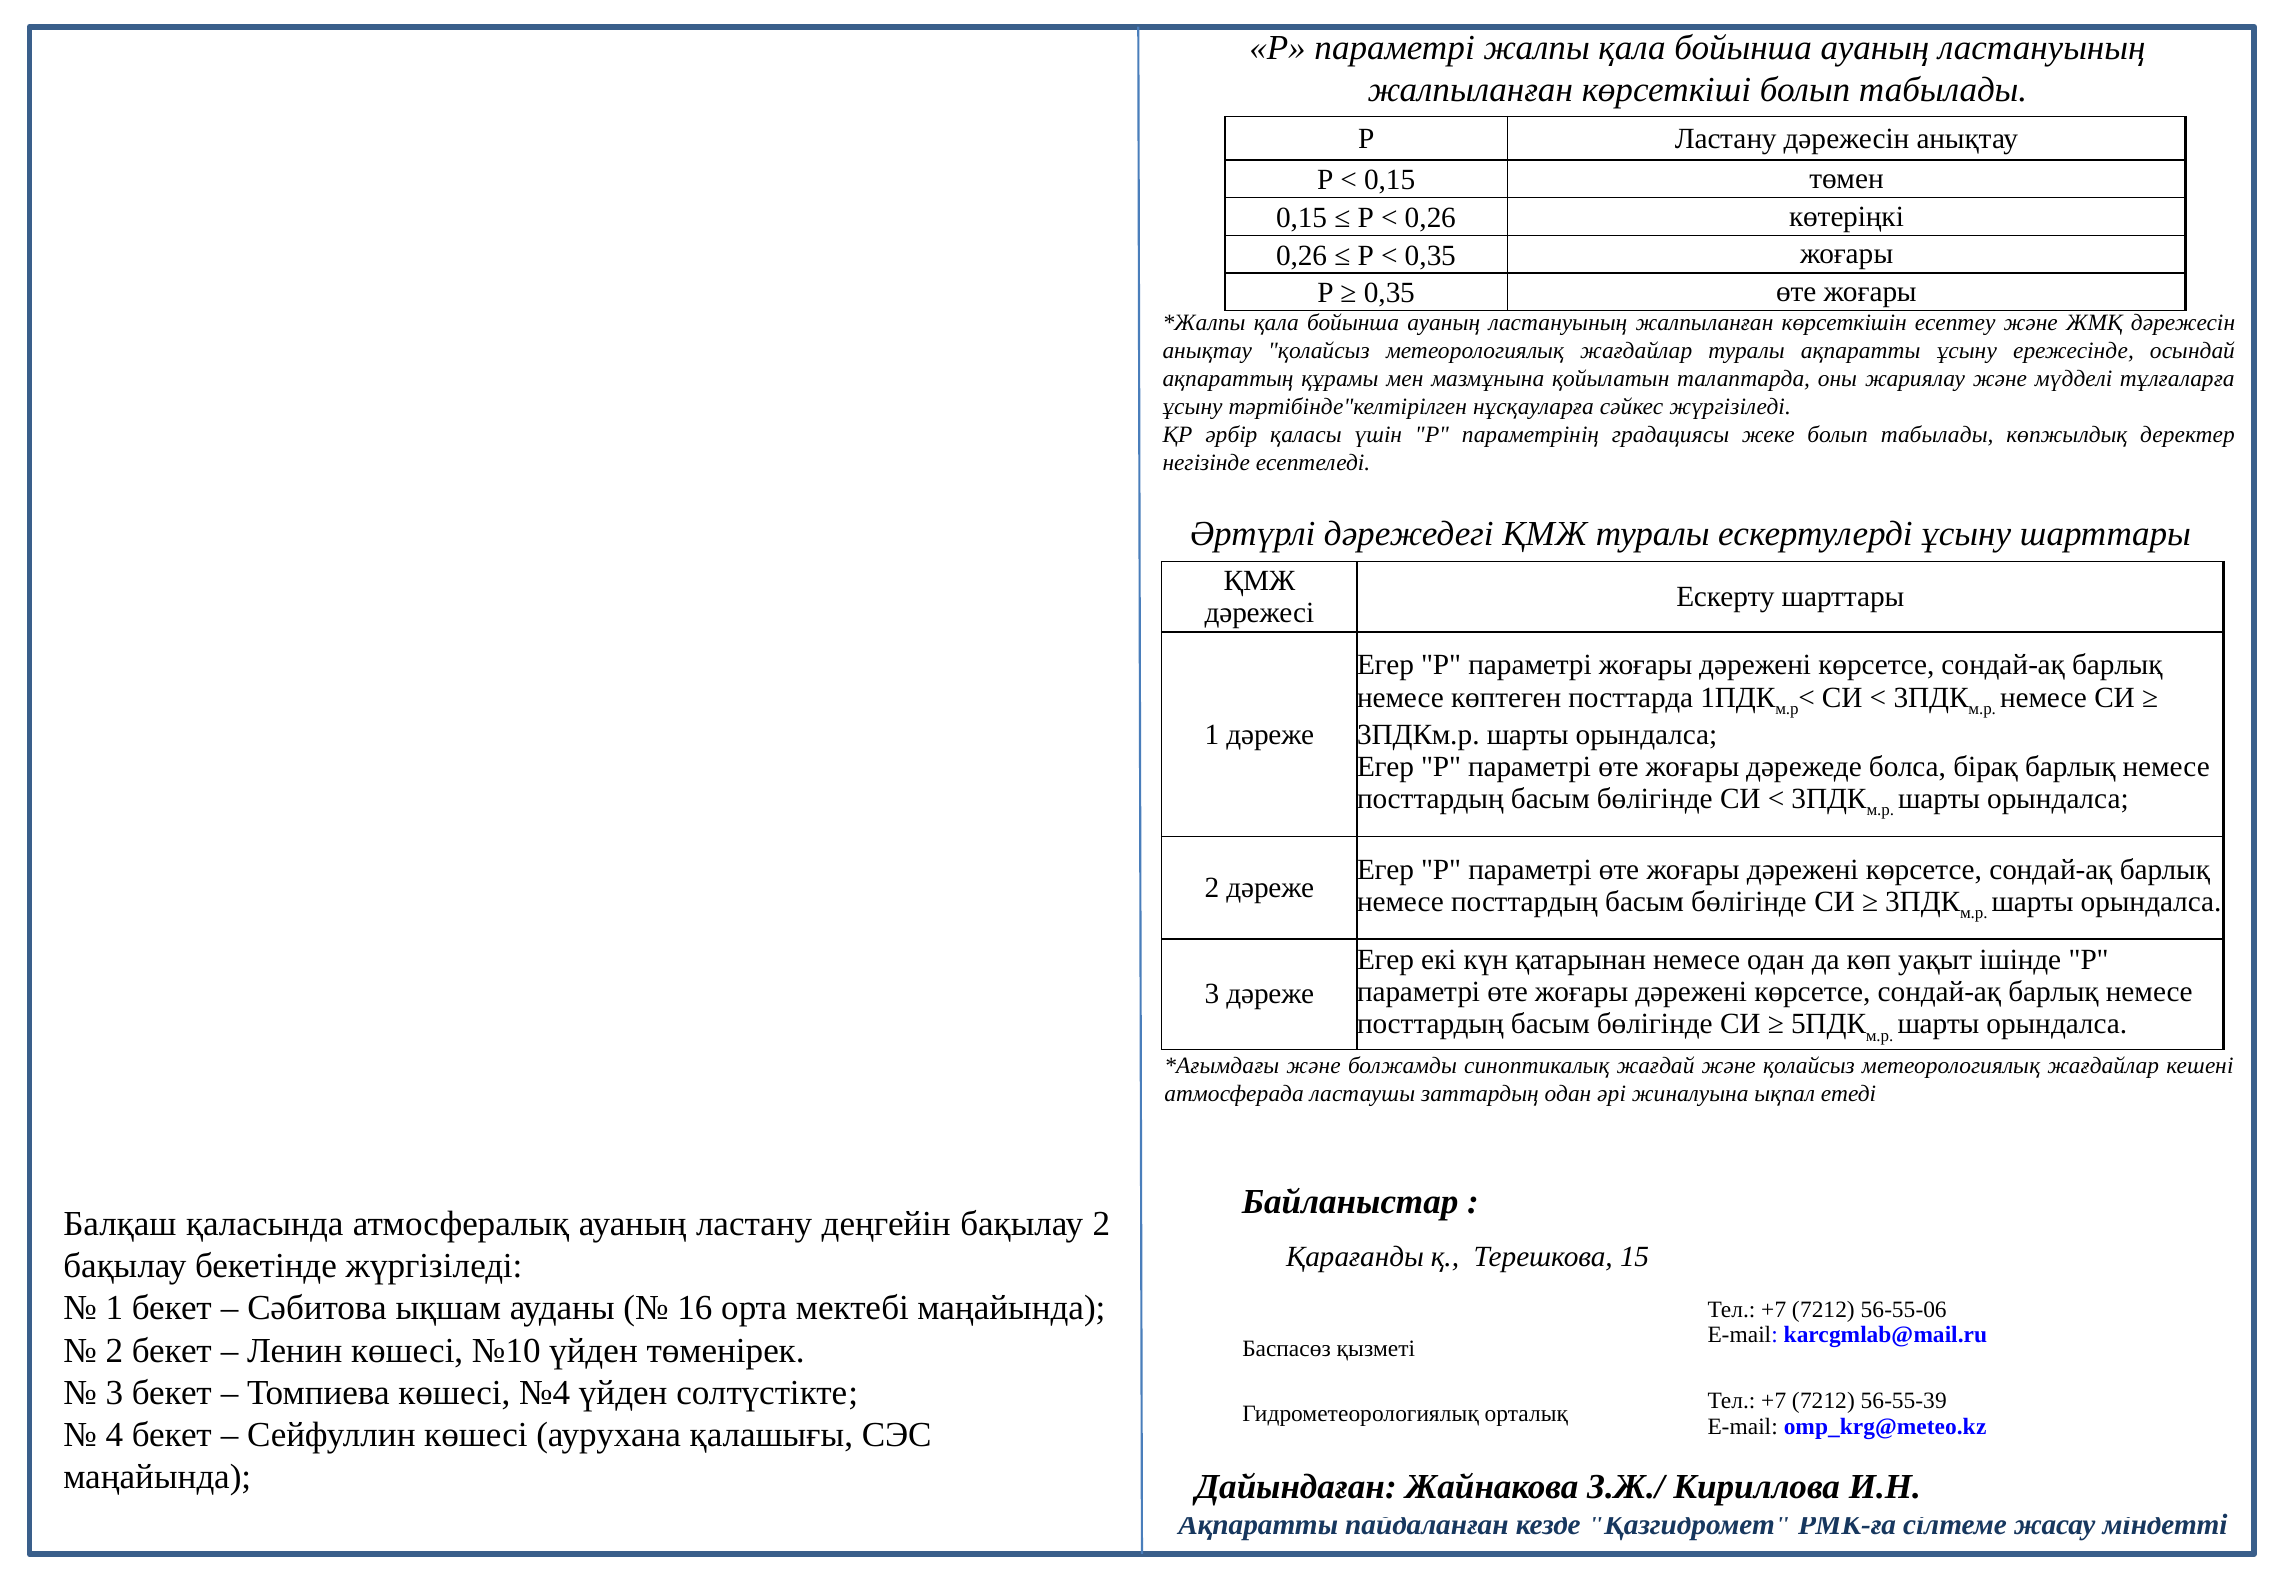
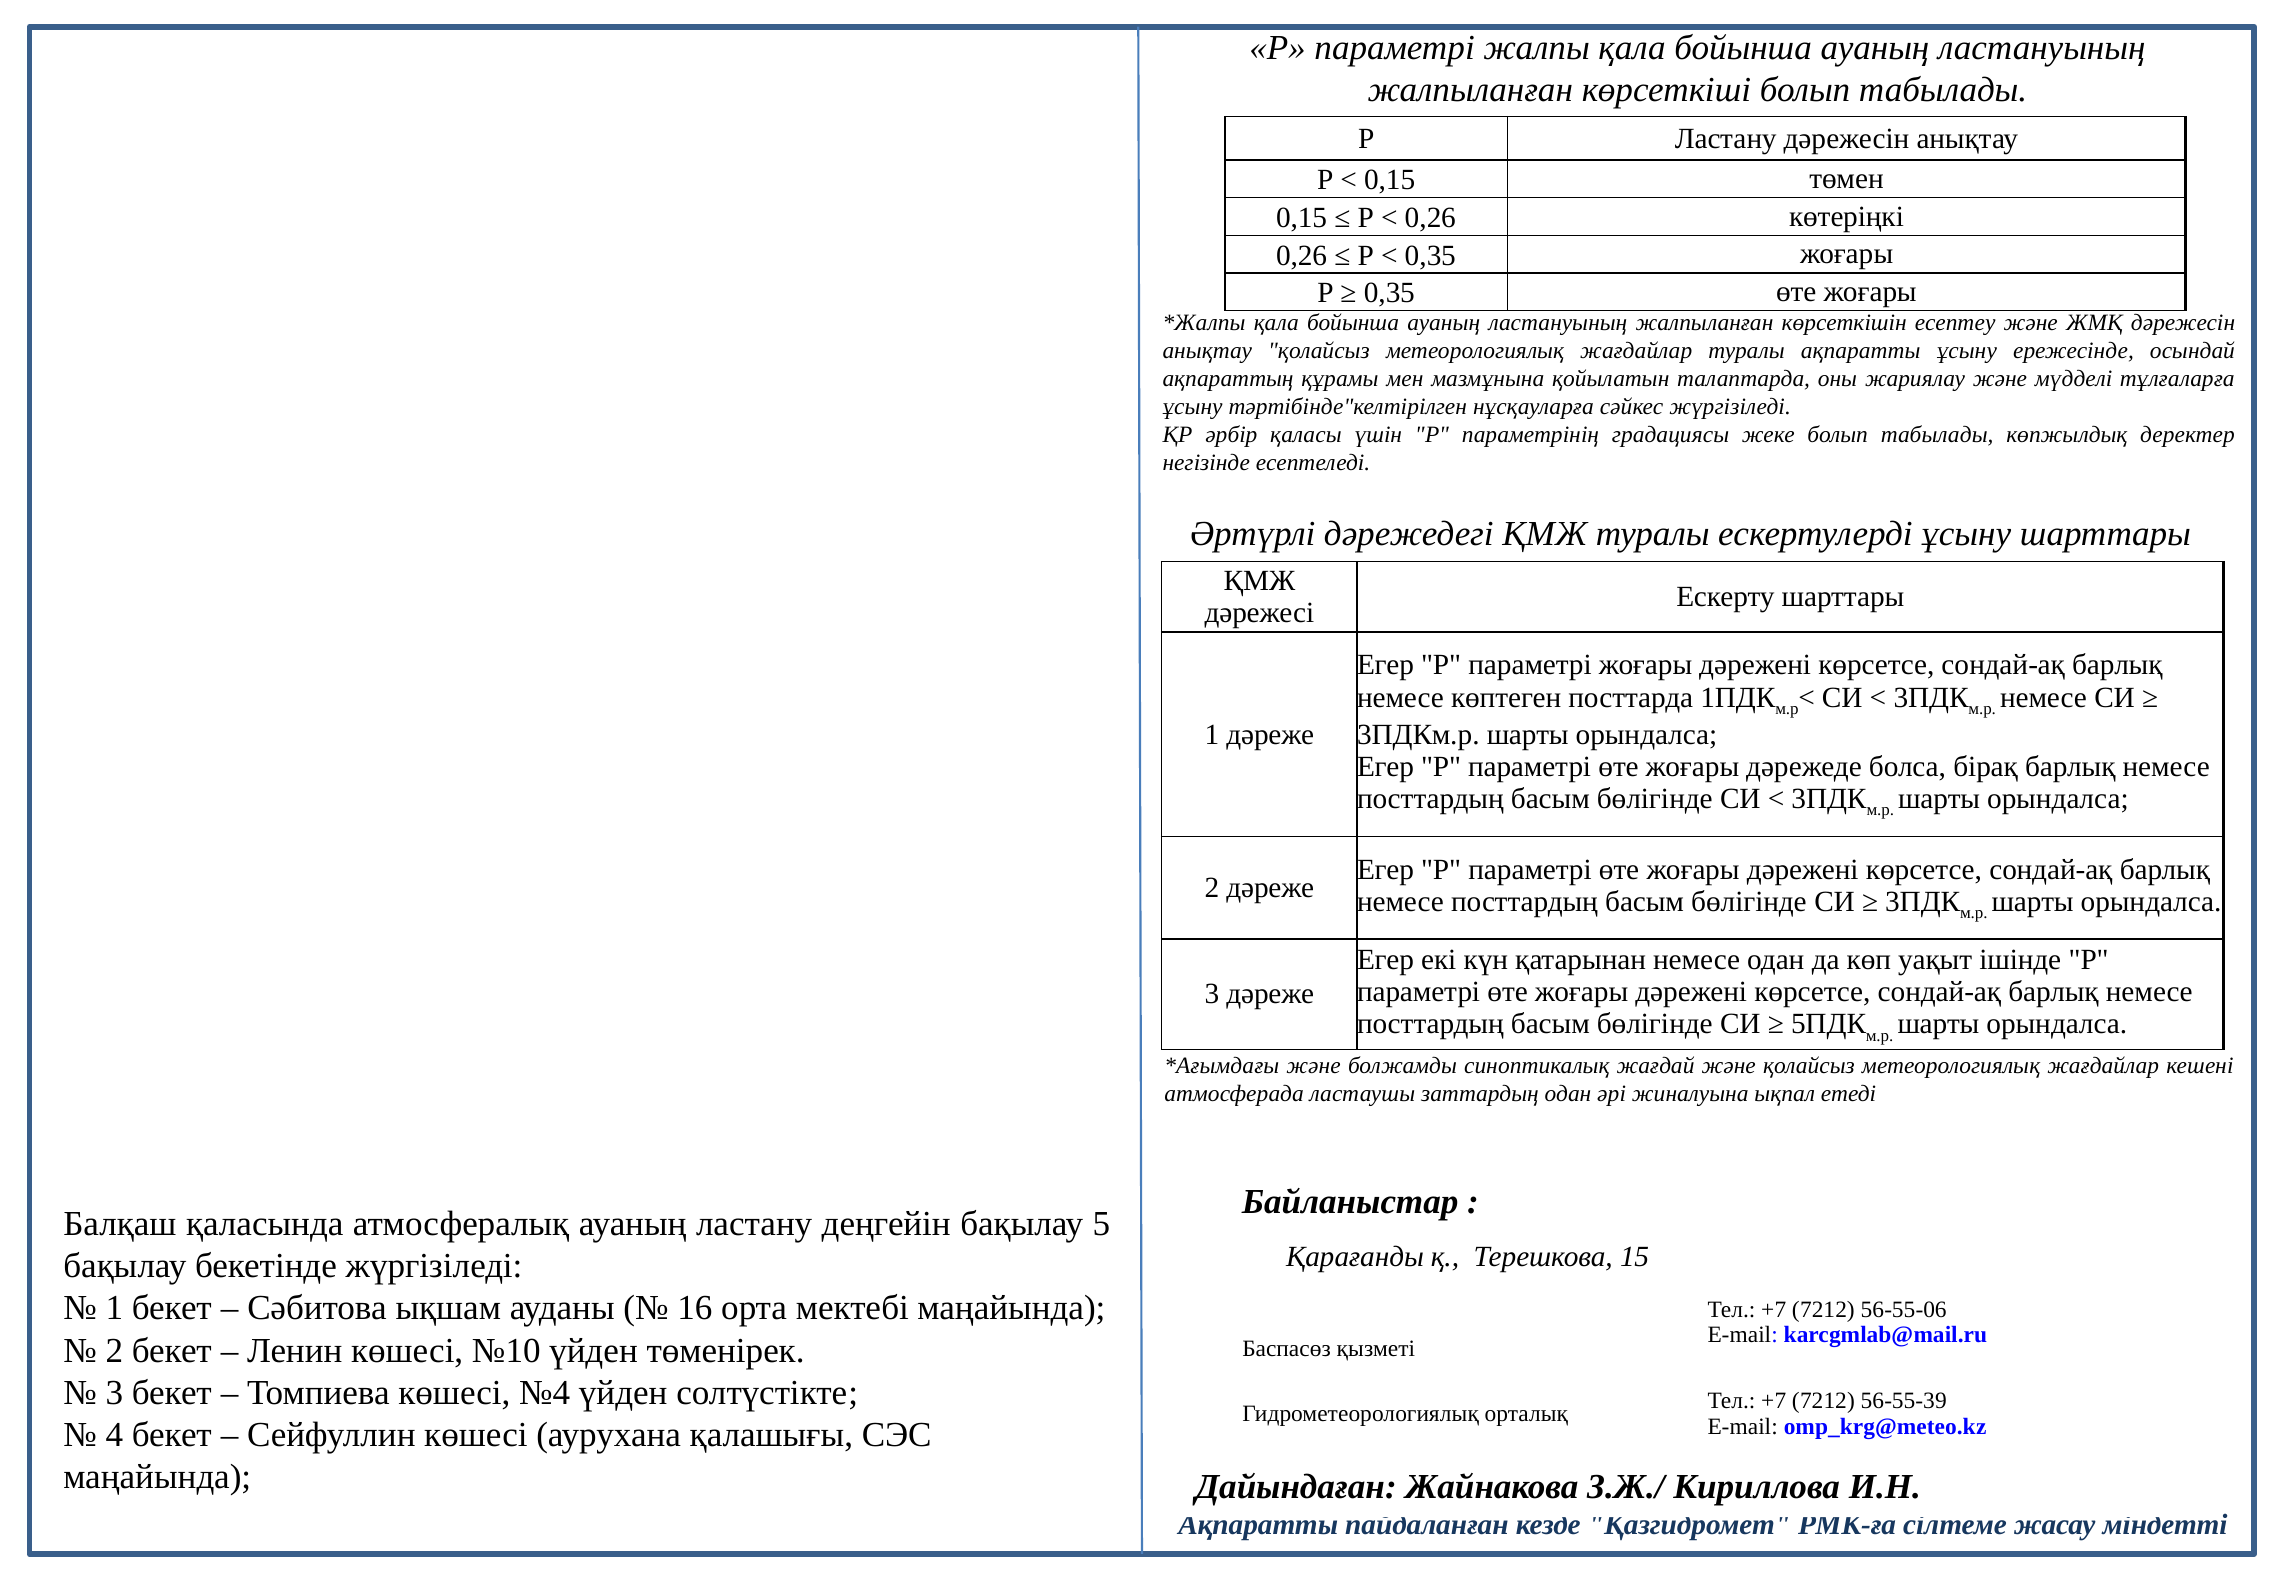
бақылау 2: 2 -> 5 (1101, 1224)
